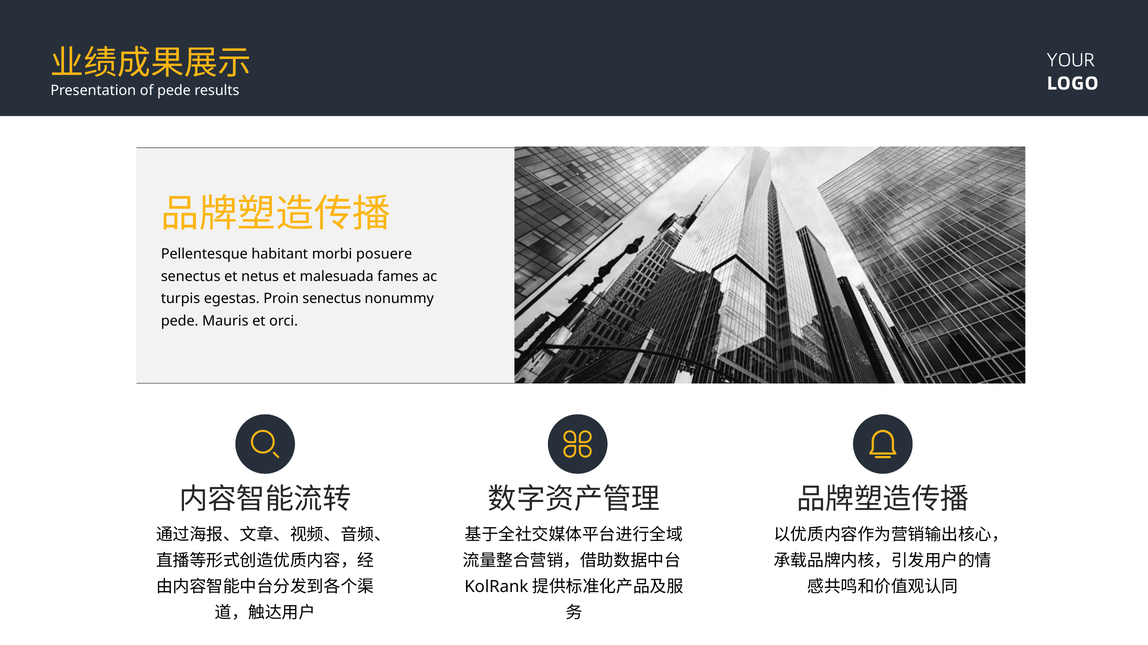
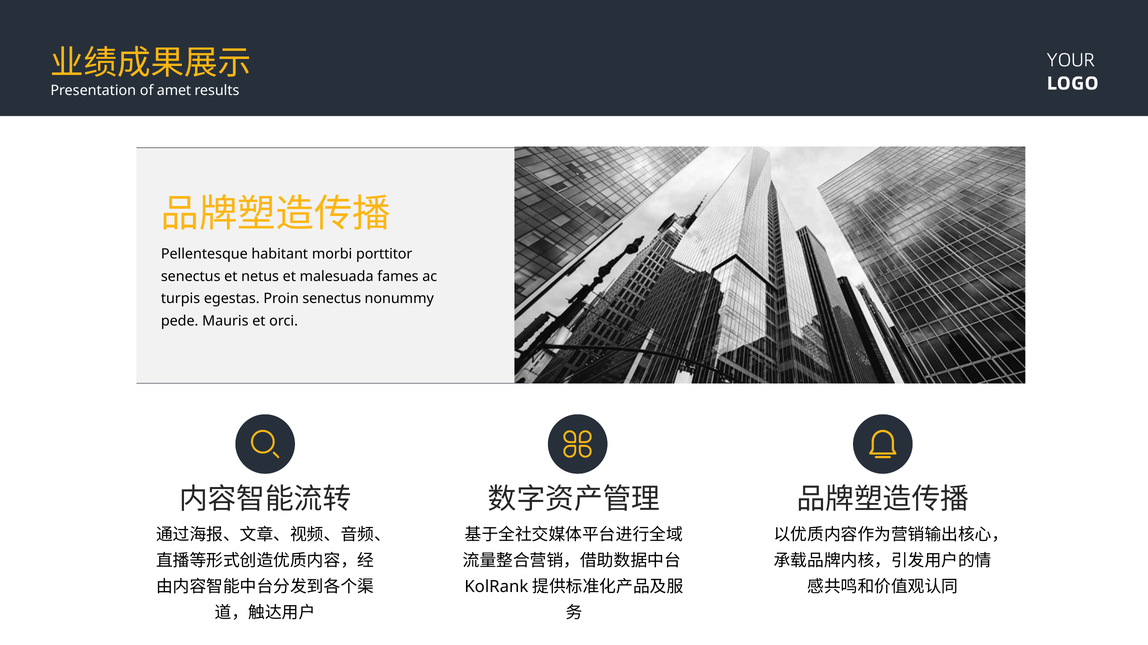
of pede: pede -> amet (174, 91)
posuere: posuere -> porttitor (384, 254)
